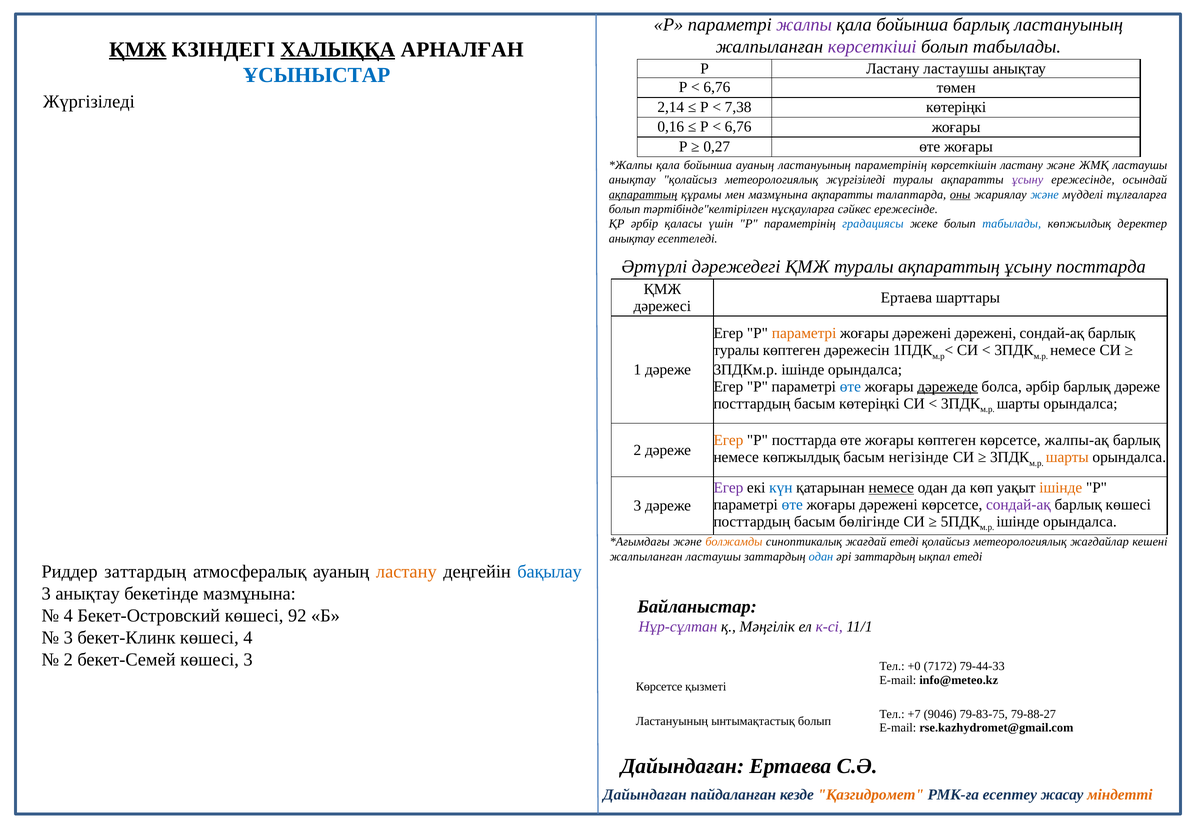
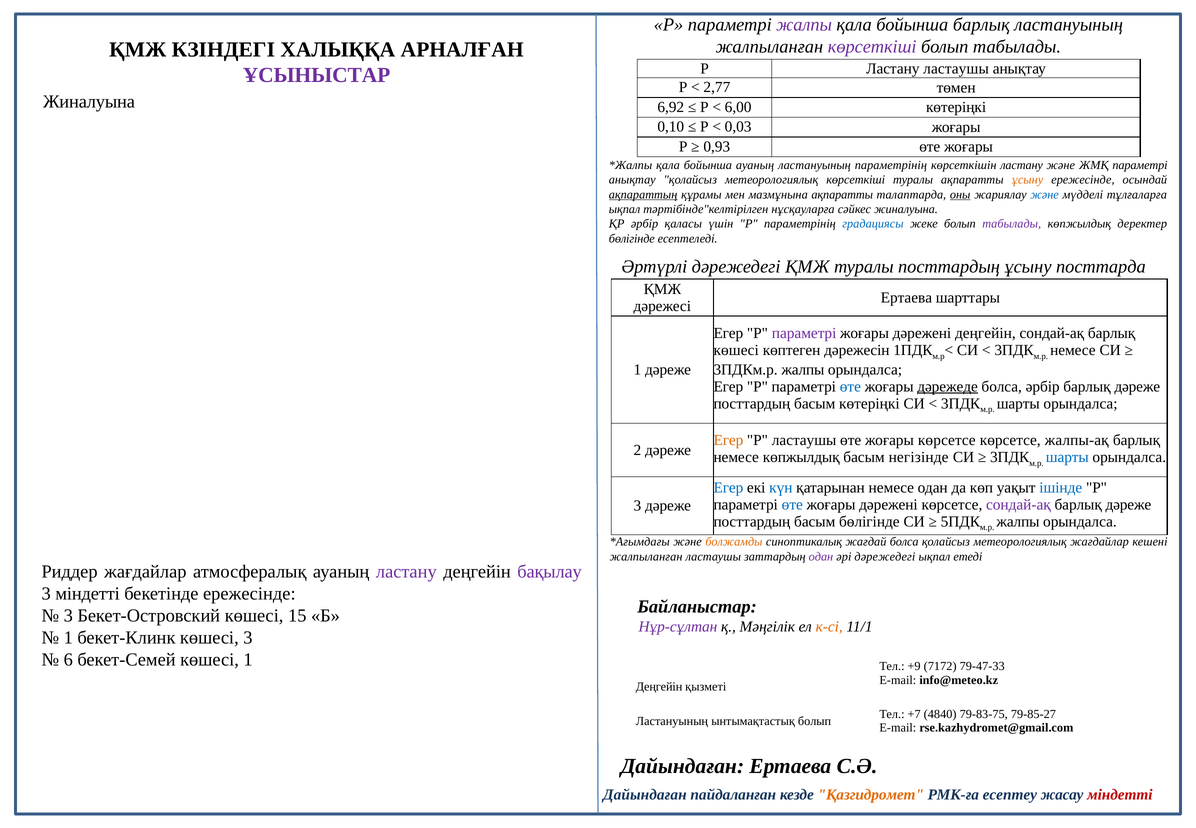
ҚМЖ underline: present -> none (138, 50)
ХАЛЫҚҚА underline: present -> none (338, 50)
ҰСЫНЫСТАР colour: blue -> purple (317, 75)
6,76: 6,76 -> 2,77 (717, 87)
Жүргізіледі: Жүргізіледі -> Жиналуына (89, 102)
2,14: 2,14 -> 6,92 (671, 107)
7,38: 7,38 -> 6,00 (738, 107)
0,16: 0,16 -> 0,10 (671, 127)
6,76: 6,76 -> 0,03 (738, 127)
0,27: 0,27 -> 0,93 (717, 147)
ЖМҚ ластаушы: ластаушы -> параметрі (1140, 165)
метеорологиялық жүргізіледі: жүргізіледі -> көрсеткіші (856, 180)
ұсыну colour: purple -> orange (1027, 180)
болып: болып -> ықпал (625, 209)
сәйкес ережесінде: ережесінде -> жиналуына (906, 209)
табылады colour: blue -> purple (1012, 224)
анықтау: анықтау -> бөлігінде (632, 239)
туралы ақпараттың: ақпараттың -> посттардың (949, 267)
параметрі colour: orange -> purple (804, 333)
дәрежені дәрежені: дәрежені -> деңгейін (985, 333)
туралы: туралы -> көшесі (736, 350)
3ПДКм.р ішінде: ішінде -> жалпы (803, 370)
Р посттарда: посттарда -> ластаушы (804, 440)
жоғары көптеген: көптеген -> көрсетсе (947, 440)
шарты colour: orange -> blue (1067, 457)
Егер colour: purple -> blue (728, 488)
немесе underline: present -> none (891, 488)
ішінде colour: orange -> blue (1061, 488)
көшесі: көшесі -> дәреже (1128, 505)
ішінде: ішінде -> жалпы (1018, 521)
жағдай етеді: етеді -> болса (904, 542)
одан colour: blue -> purple (821, 557)
әрі заттардың: заттардың -> дәрежедегі (885, 557)
Риддер заттардың: заттардың -> жағдайлар (145, 572)
ластану colour: orange -> purple (406, 572)
бақылау colour: blue -> purple (550, 572)
3 анықтау: анықтау -> міндетті (88, 594)
бекетінде мазмұнына: мазмұнына -> ережесінде (249, 594)
4: 4 -> 3 (68, 616)
92: 92 -> 15 (297, 616)
к-сі colour: purple -> orange (829, 627)
3: 3 -> 1 (68, 638)
көшесі 4: 4 -> 3 (248, 638)
2: 2 -> 6 (68, 660)
көшесі 3: 3 -> 1 (248, 660)
+0: +0 -> +9 (914, 666)
79-44-33: 79-44-33 -> 79-47-33 (982, 666)
Көрсетсе: Көрсетсе -> Деңгейін (659, 687)
9046: 9046 -> 4840 (940, 714)
79-88-27: 79-88-27 -> 79-85-27 (1033, 714)
міндетті colour: orange -> red (1120, 794)
